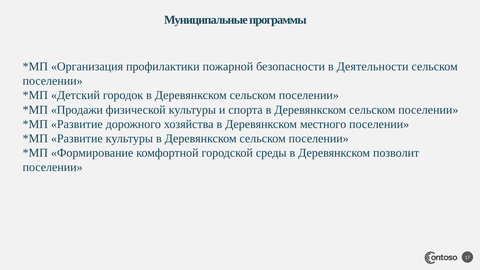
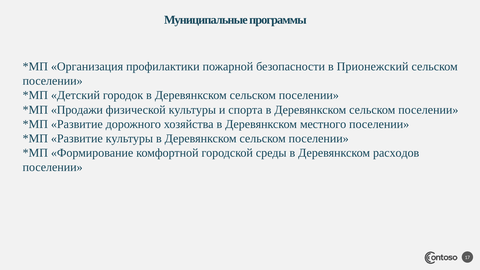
Деятельности: Деятельности -> Прионежский (373, 67)
позволит: позволит -> расходов (396, 153)
